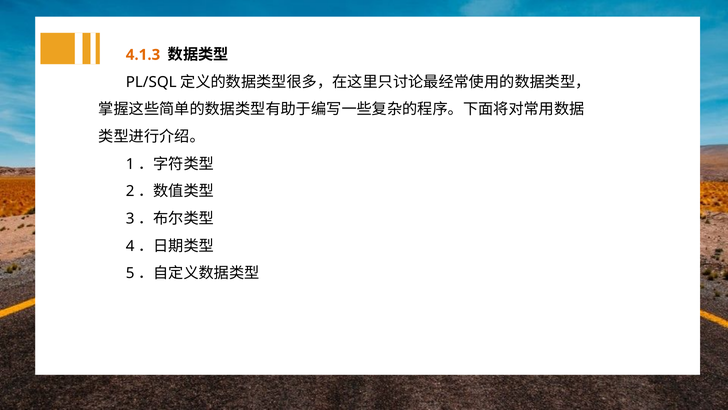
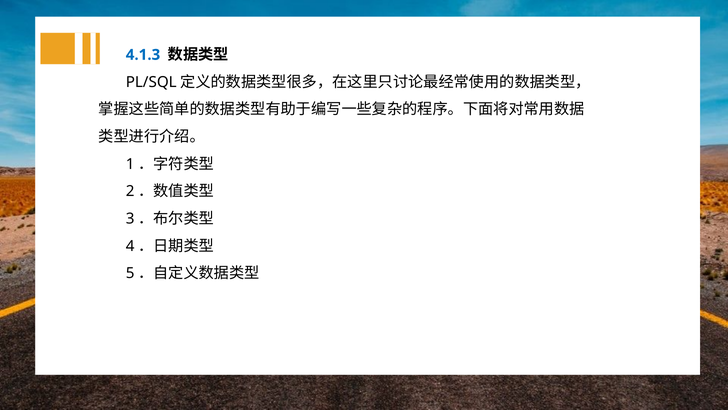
4.1.3 colour: orange -> blue (143, 55)
